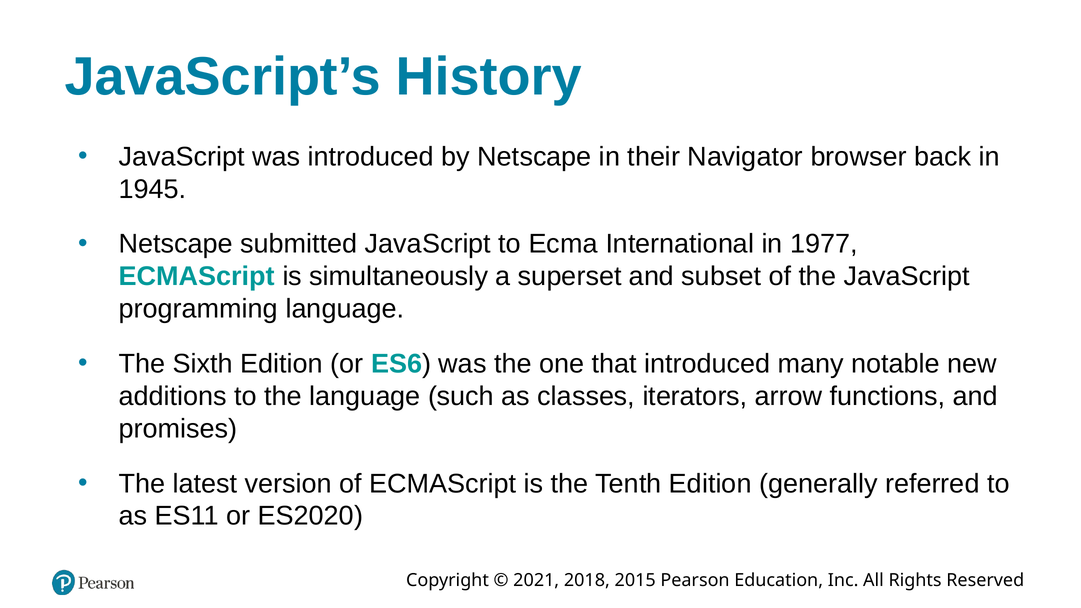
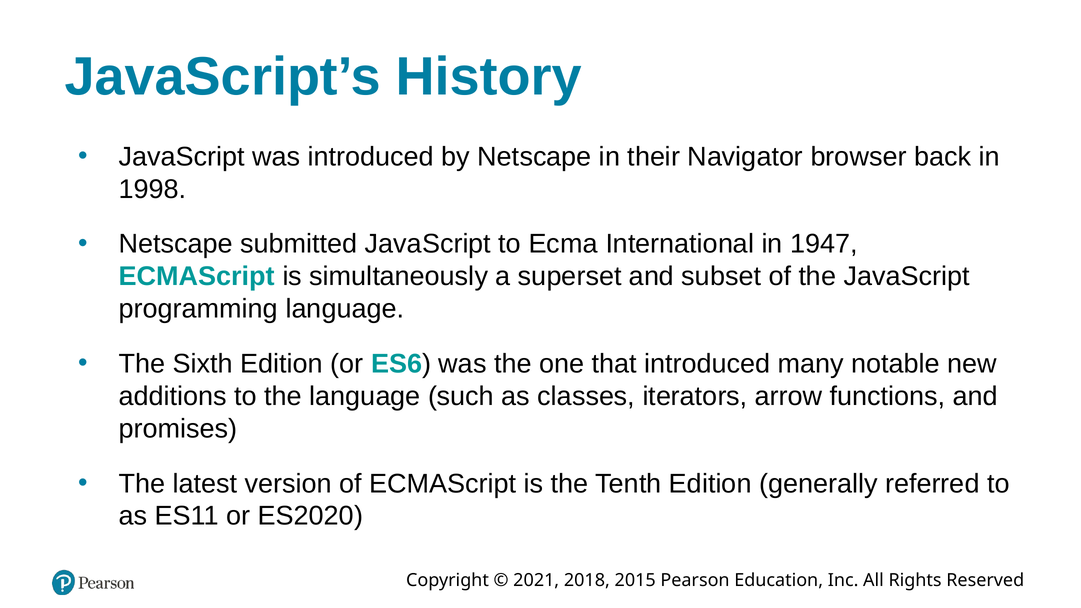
1945: 1945 -> 1998 (153, 189)
1977: 1977 -> 1947 (824, 244)
